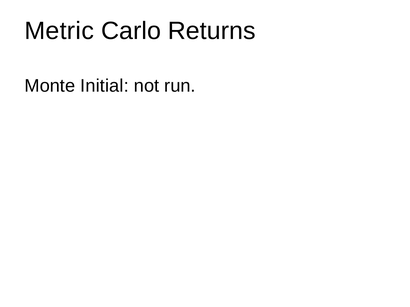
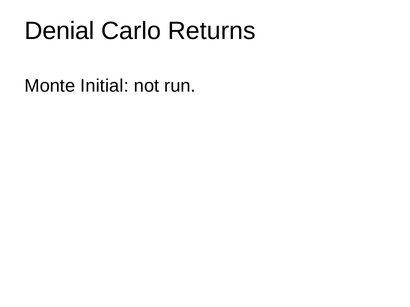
Metric: Metric -> Denial (59, 31)
